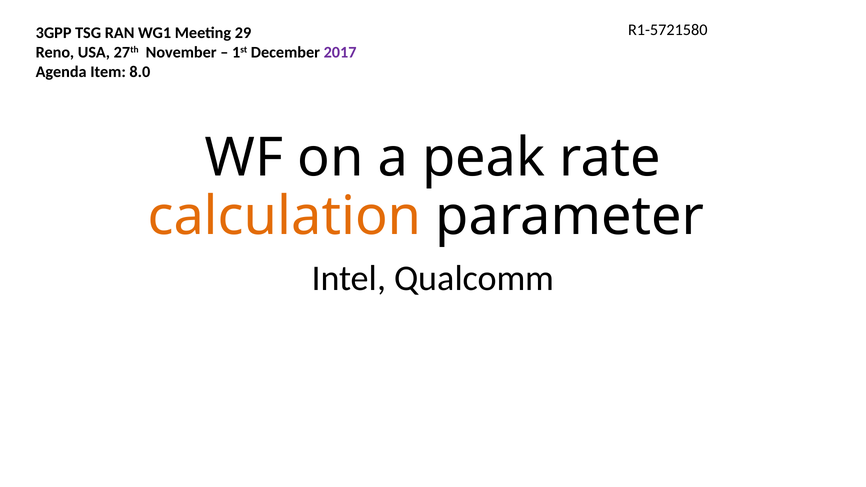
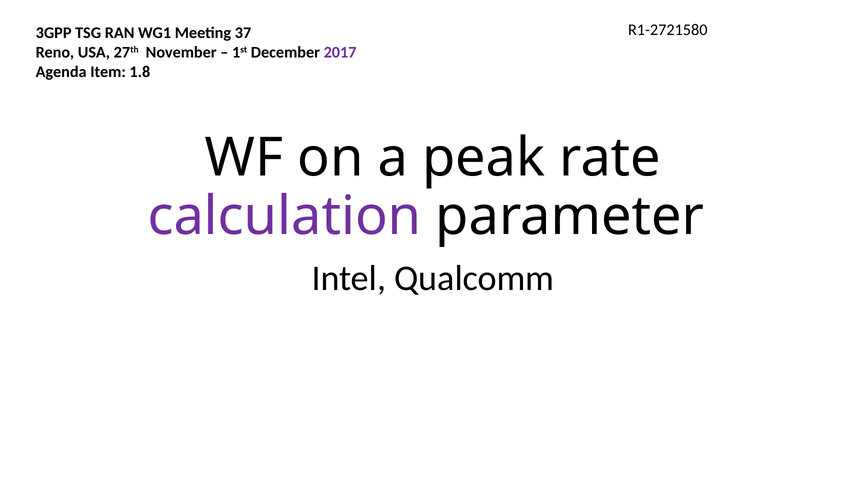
R1-5721580: R1-5721580 -> R1-2721580 (668, 30)
29: 29 -> 37 (243, 33)
8.0: 8.0 -> 1.8 (140, 72)
calculation colour: orange -> purple (284, 216)
